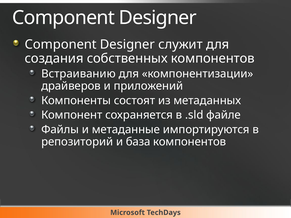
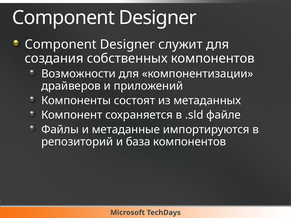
Встраиванию: Встраиванию -> Возможности (79, 74)
